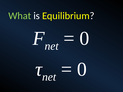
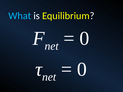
What colour: light green -> light blue (20, 16)
